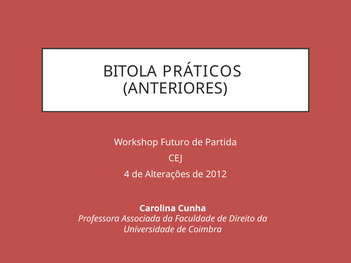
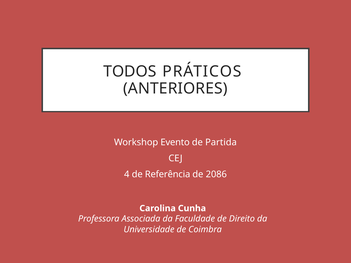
BITOLA: BITOLA -> TODOS (130, 72)
Futuro: Futuro -> Evento (175, 142)
Alterações: Alterações -> Referência (168, 174)
2012: 2012 -> 2086 (216, 174)
